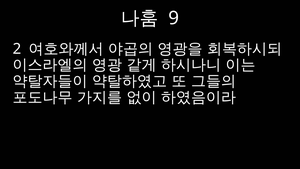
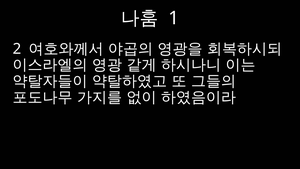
9: 9 -> 1 (174, 18)
